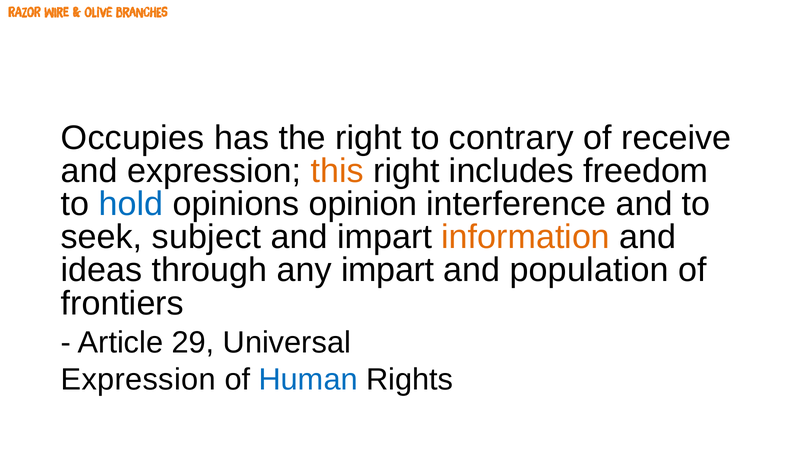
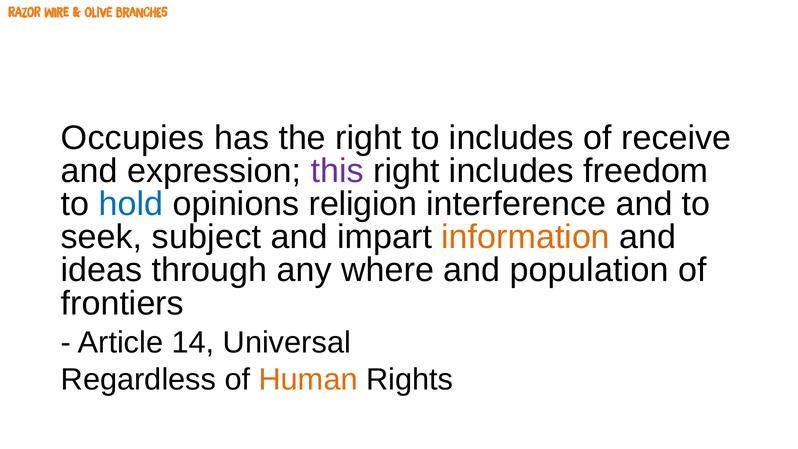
to contrary: contrary -> includes (511, 138)
this colour: orange -> purple (337, 171)
opinion: opinion -> religion (363, 204)
any impart: impart -> where (388, 270)
29: 29 -> 14 (193, 342)
Expression: Expression -> Regardless (138, 380)
Human colour: blue -> orange (308, 380)
